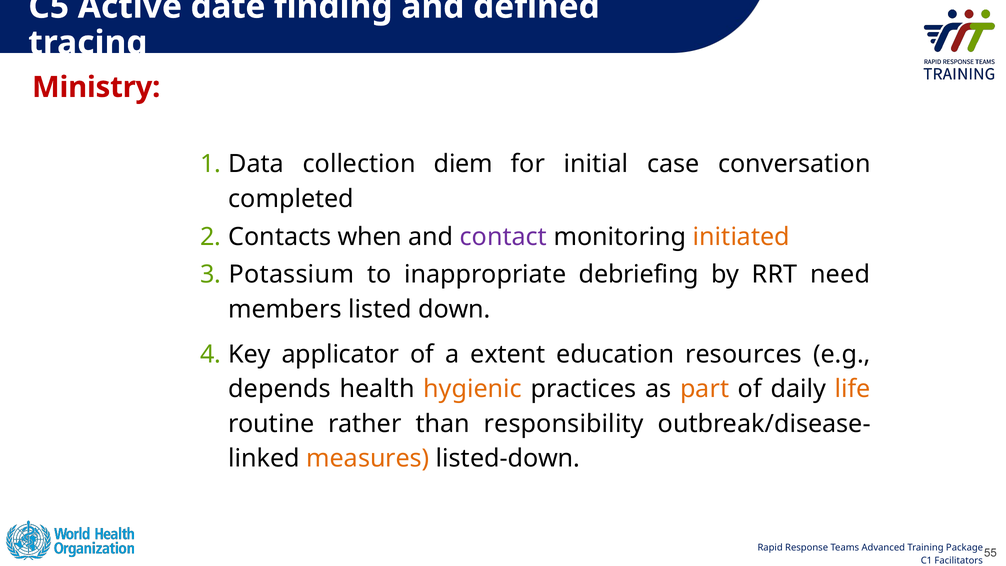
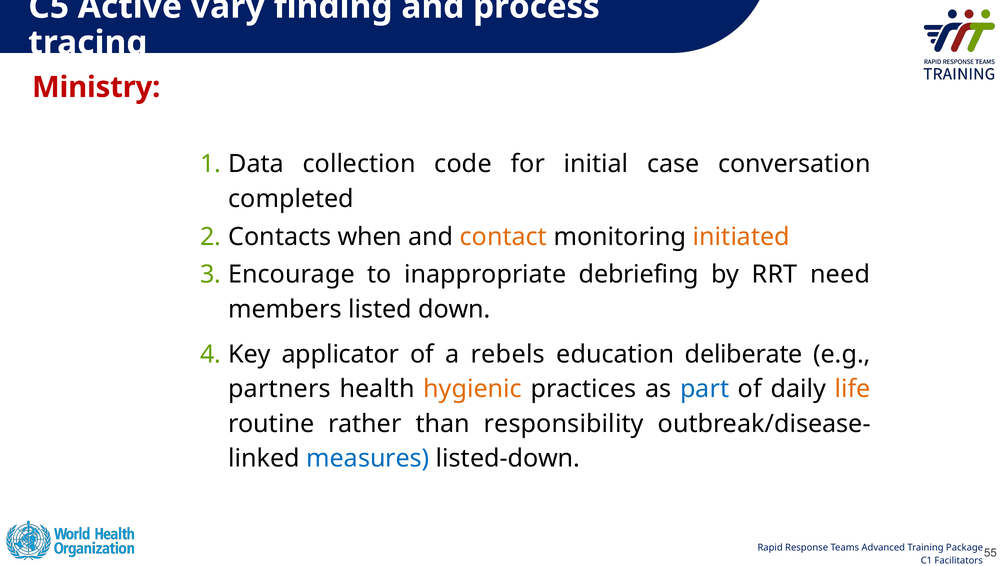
date: date -> vary (228, 7)
defined: defined -> process (536, 7)
diem: diem -> code (463, 164)
contact colour: purple -> orange (503, 237)
Potassium: Potassium -> Encourage (292, 275)
extent: extent -> rebels (508, 354)
resources: resources -> deliberate (744, 354)
depends: depends -> partners (280, 389)
part colour: orange -> blue (705, 389)
measures colour: orange -> blue (368, 458)
